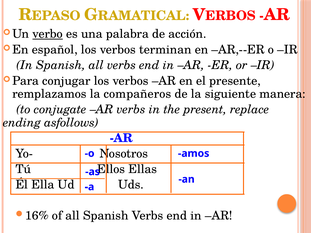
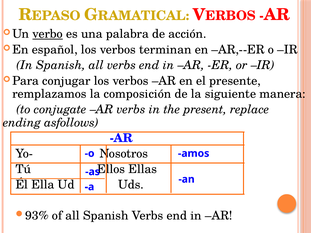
compañeros: compañeros -> composición (137, 94)
16%: 16% -> 93% (37, 216)
